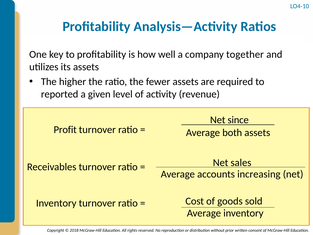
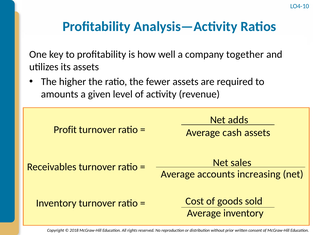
reported: reported -> amounts (60, 94)
since: since -> adds (238, 120)
both: both -> cash (232, 132)
